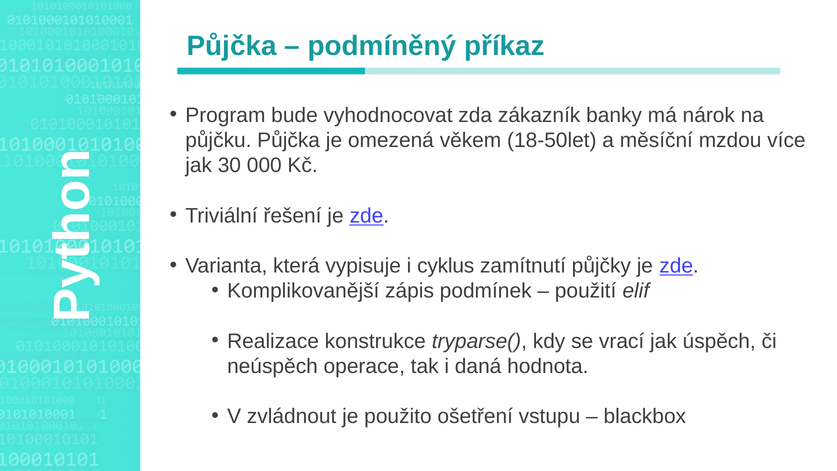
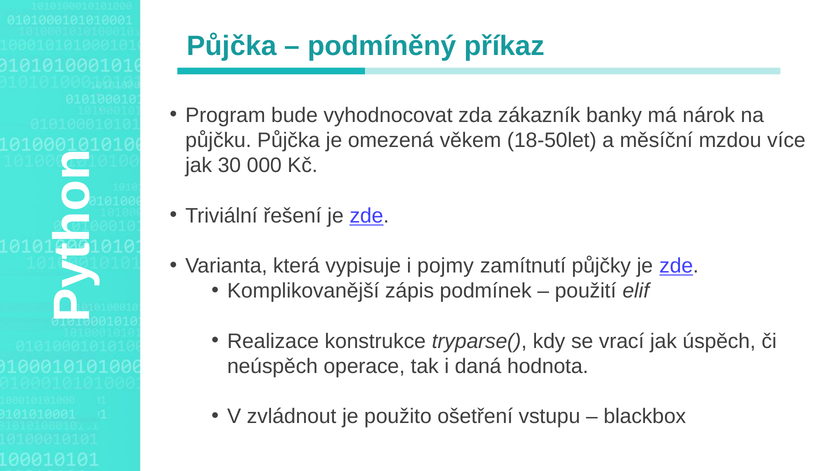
cyklus: cyklus -> pojmy (446, 266)
